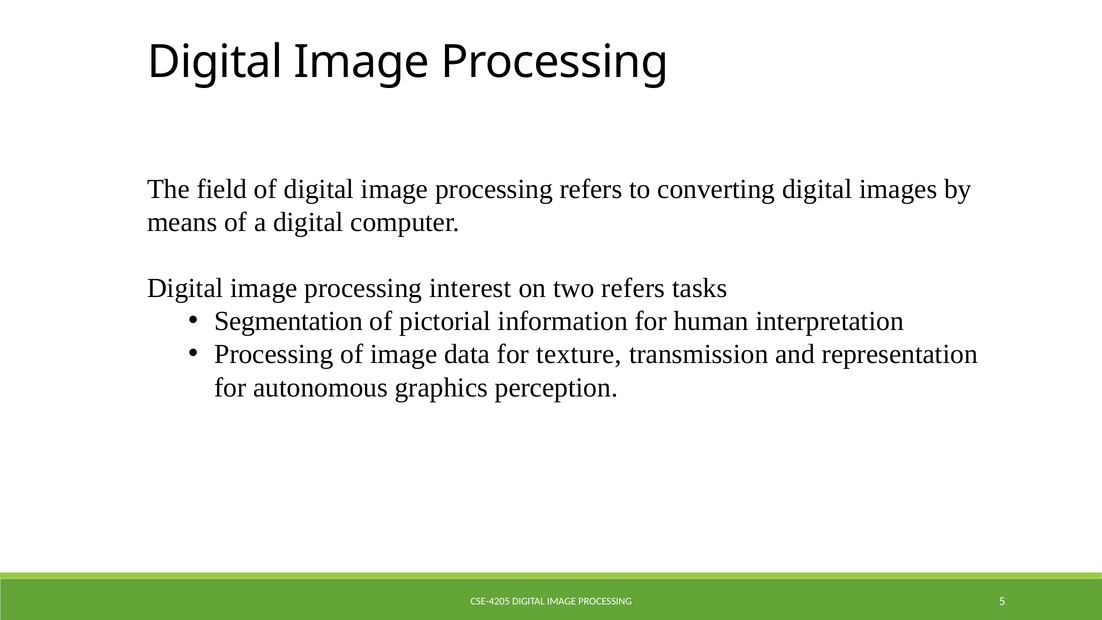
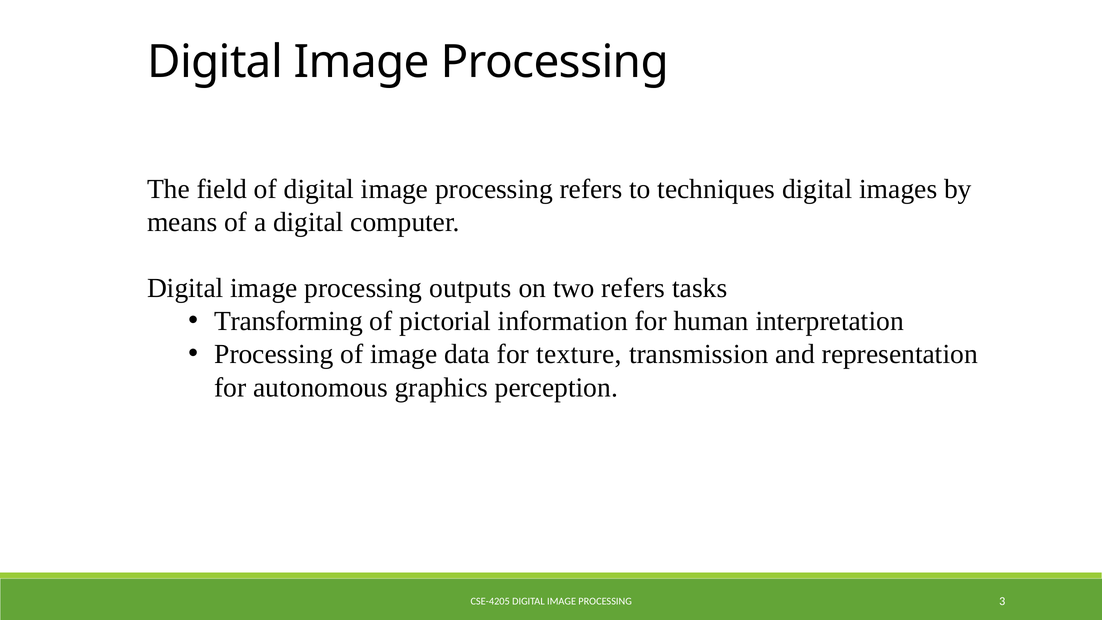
converting: converting -> techniques (716, 189)
interest: interest -> outputs (470, 288)
Segmentation: Segmentation -> Transforming (288, 321)
5: 5 -> 3 (1002, 601)
